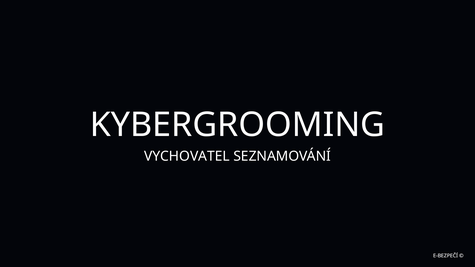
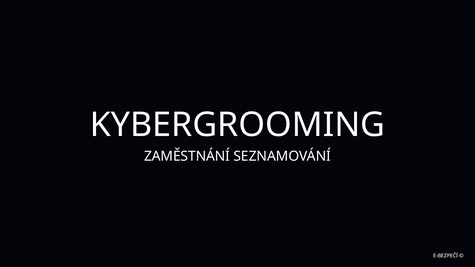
VYCHOVATEL: VYCHOVATEL -> ZAMĚSTNÁNÍ (187, 156)
